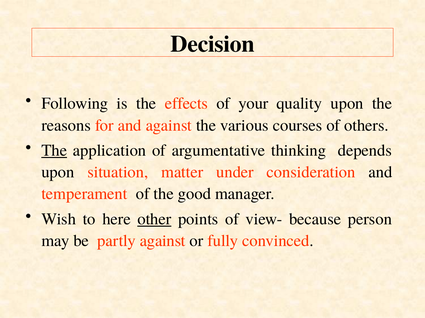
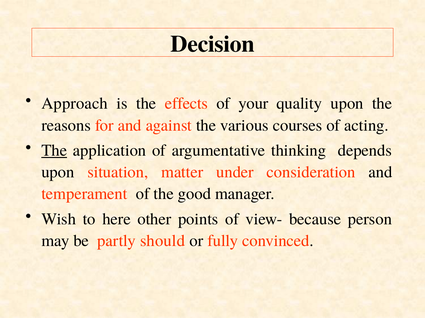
Following: Following -> Approach (75, 104)
others: others -> acting (366, 126)
other underline: present -> none (154, 219)
partly against: against -> should (162, 241)
